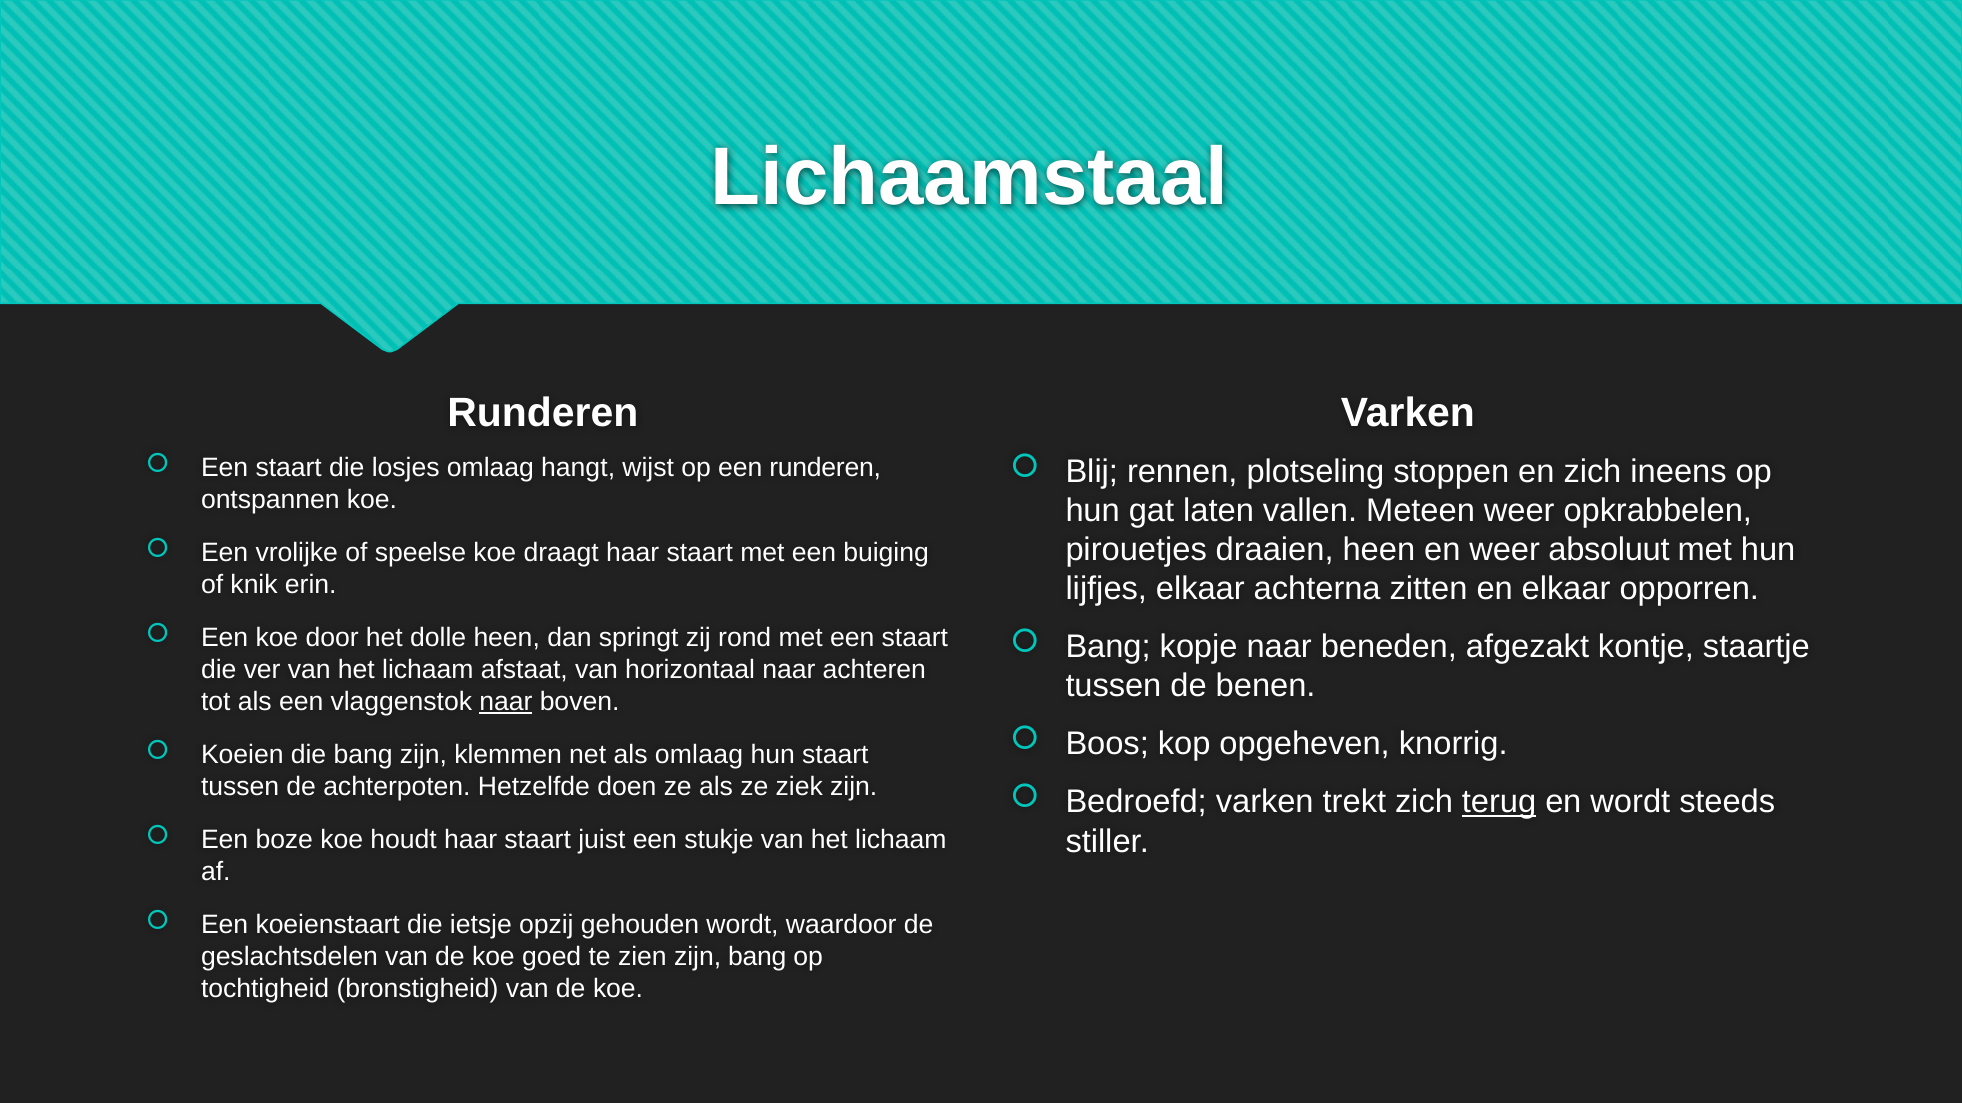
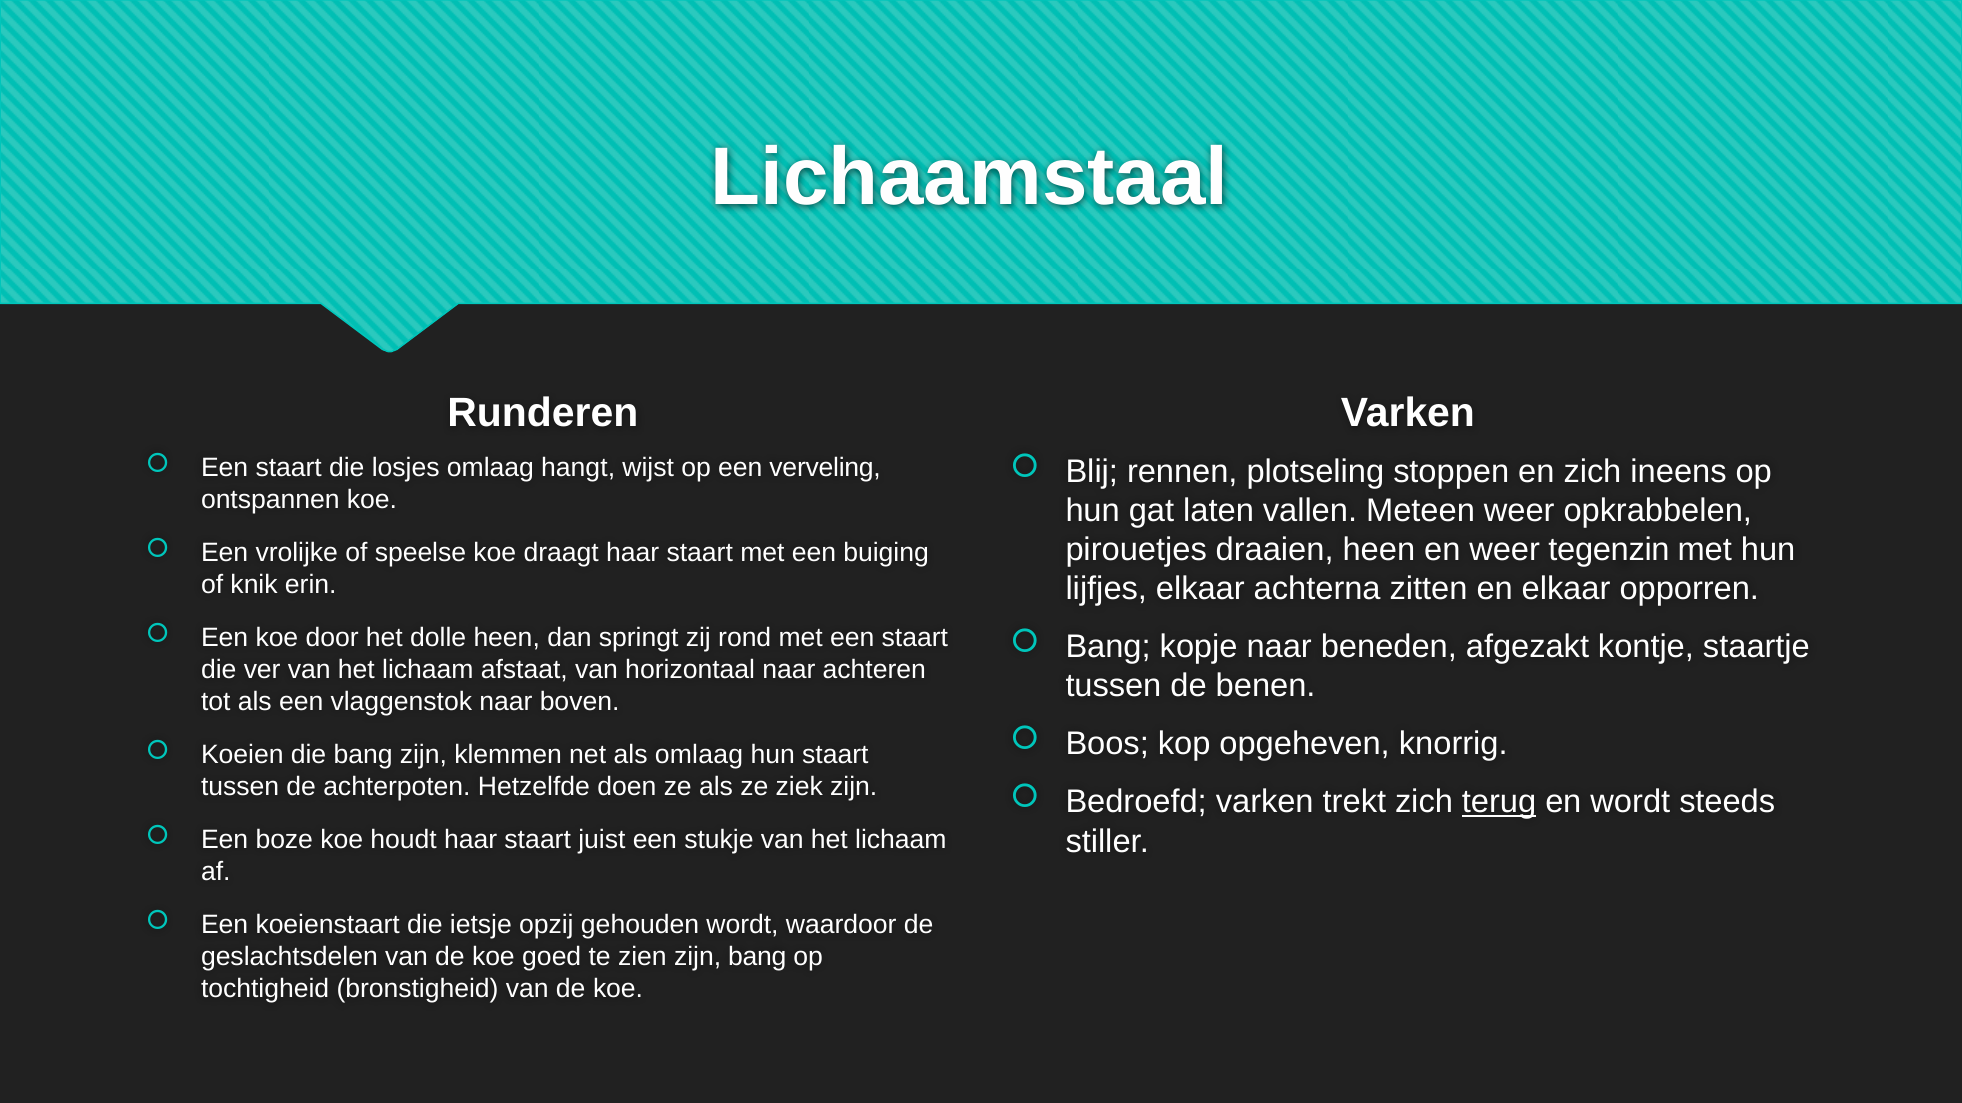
een runderen: runderen -> verveling (825, 468)
absoluut: absoluut -> tegenzin (1609, 550)
naar underline: present -> none (506, 702)
